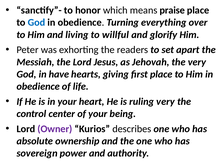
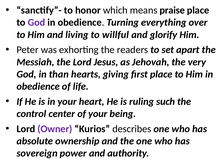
God colour: blue -> purple (36, 22)
have: have -> than (59, 74)
ruling very: very -> such (166, 102)
